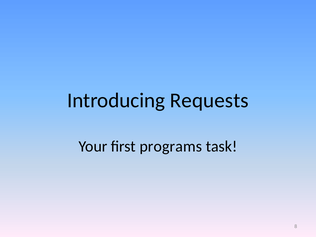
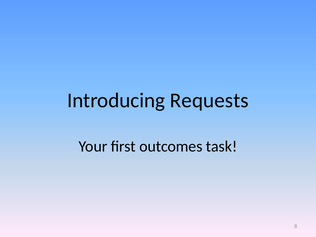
programs: programs -> outcomes (171, 146)
